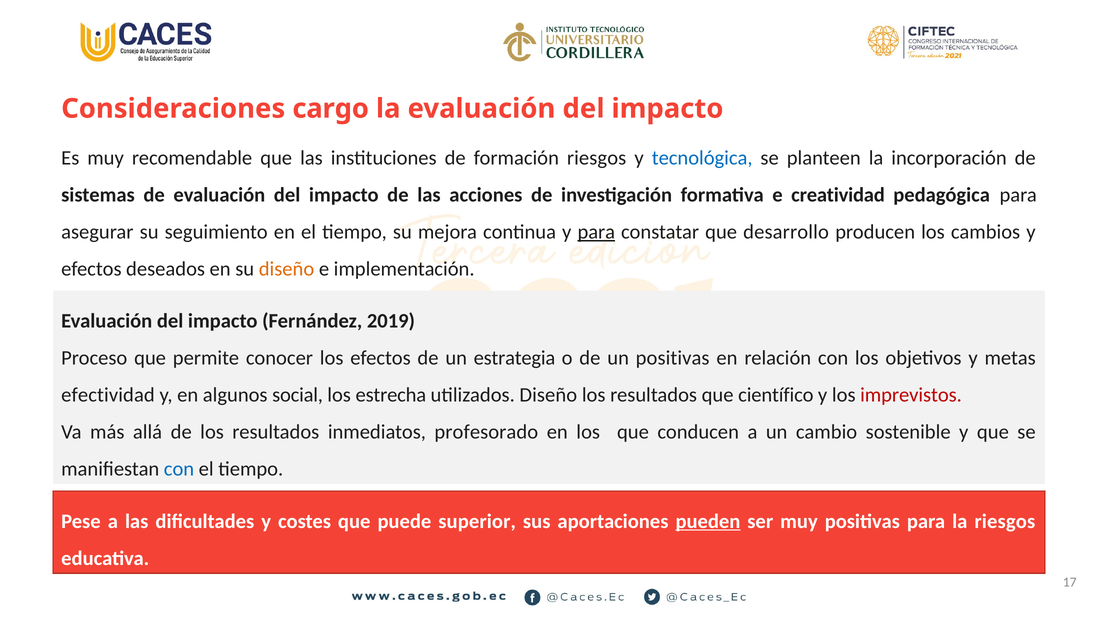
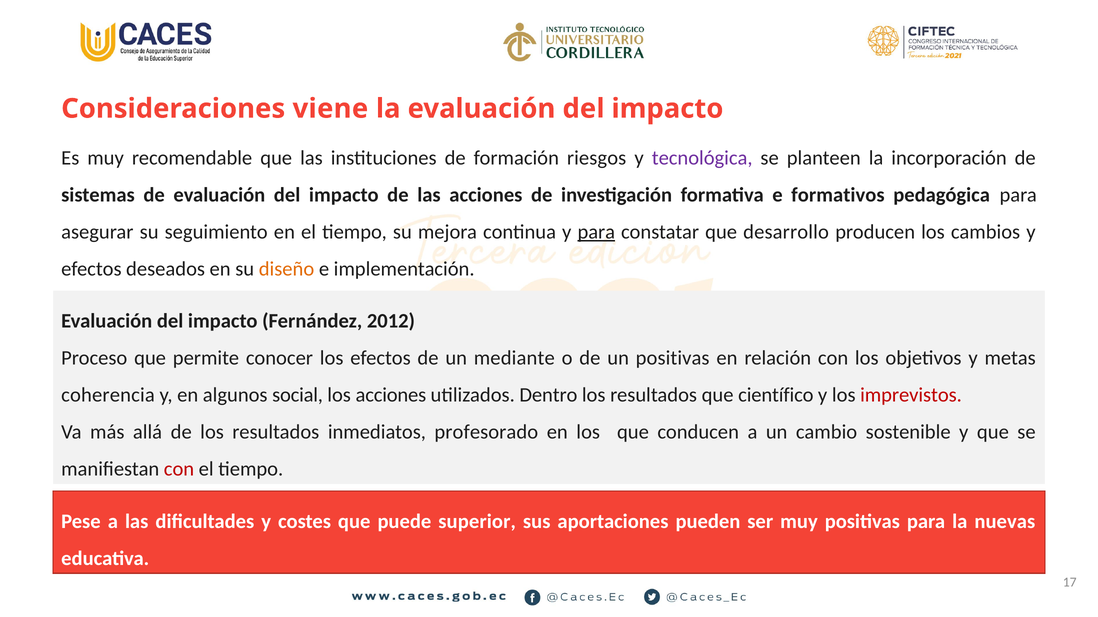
cargo: cargo -> viene (330, 109)
tecnológica colour: blue -> purple (702, 158)
creatividad: creatividad -> formativos (838, 195)
2019: 2019 -> 2012 (391, 321)
estrategia: estrategia -> mediante (514, 358)
efectividad: efectividad -> coherencia (108, 395)
los estrecha: estrecha -> acciones (391, 395)
utilizados Diseño: Diseño -> Dentro (548, 395)
con colour: blue -> red (179, 469)
pueden underline: present -> none (708, 522)
la riesgos: riesgos -> nuevas (1005, 522)
